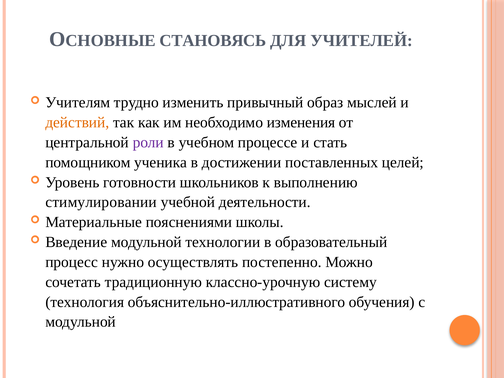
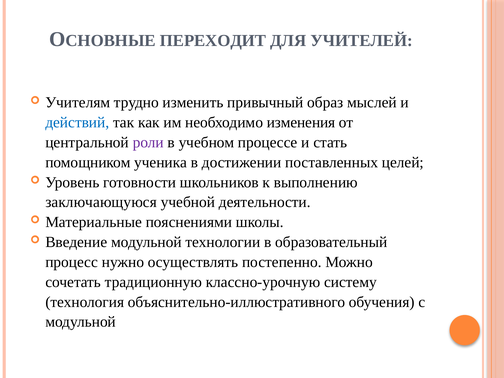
СТАНОВЯСЬ: СТАНОВЯСЬ -> ПЕРЕХОДИТ (213, 41)
действий colour: orange -> blue (77, 122)
стимулировании: стимулировании -> заключающуюся (101, 202)
